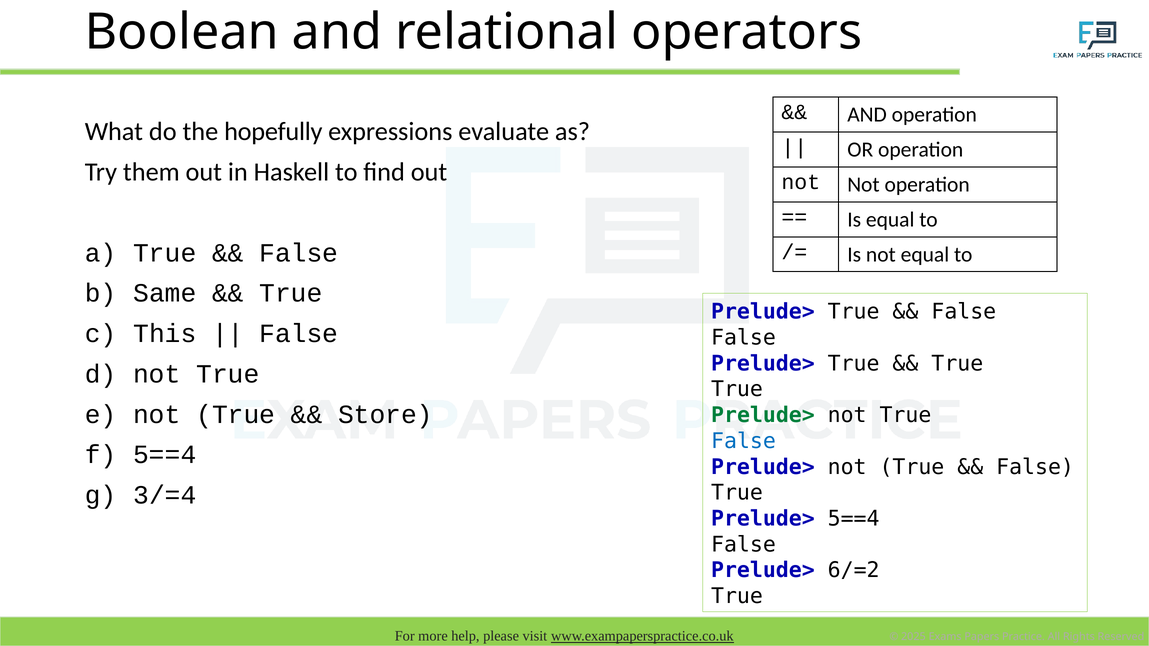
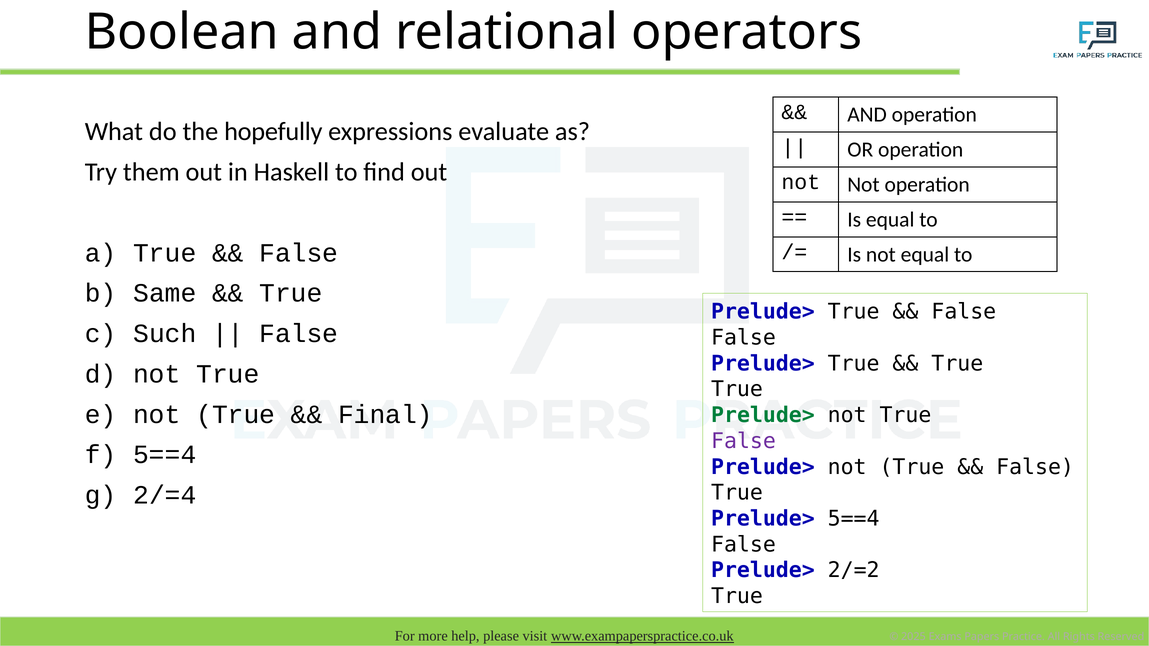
This: This -> Such (165, 334)
Store: Store -> Final (385, 415)
False colour: blue -> purple (744, 441)
3/=4: 3/=4 -> 2/=4 (165, 495)
6/=2: 6/=2 -> 2/=2 (854, 571)
